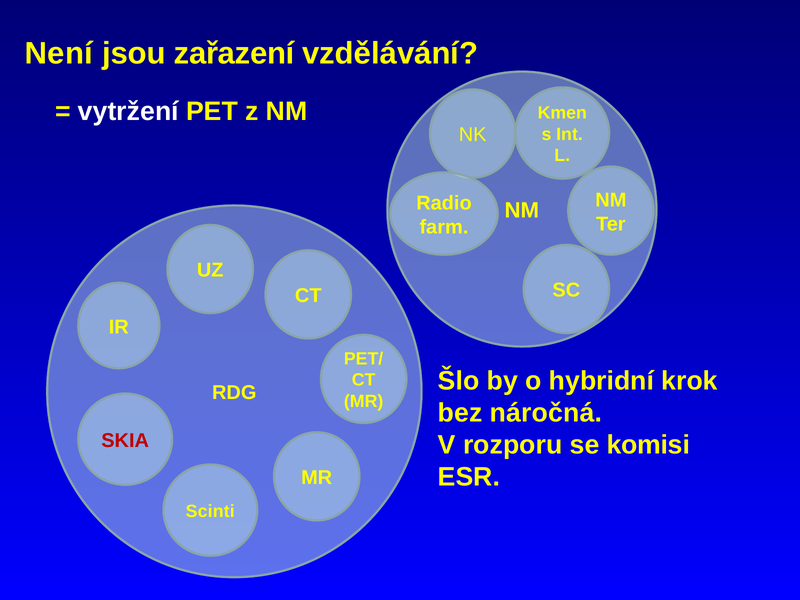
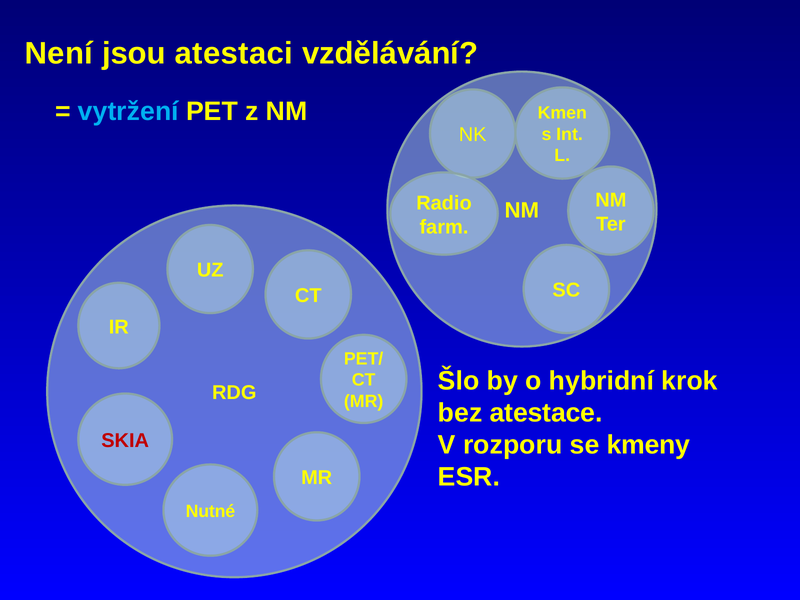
zařazení: zařazení -> atestaci (234, 54)
vytržení colour: white -> light blue (128, 111)
náročná: náročná -> atestace (546, 413)
komisi: komisi -> kmeny (648, 445)
Scinti: Scinti -> Nutné (210, 511)
